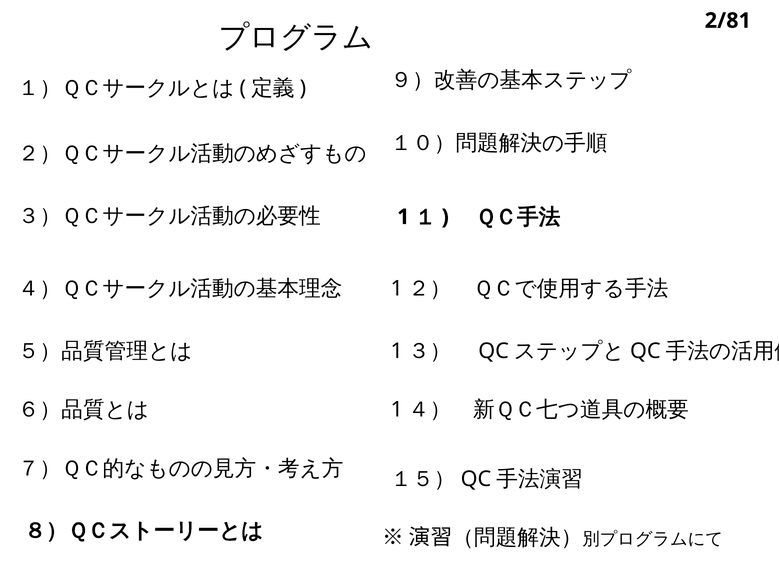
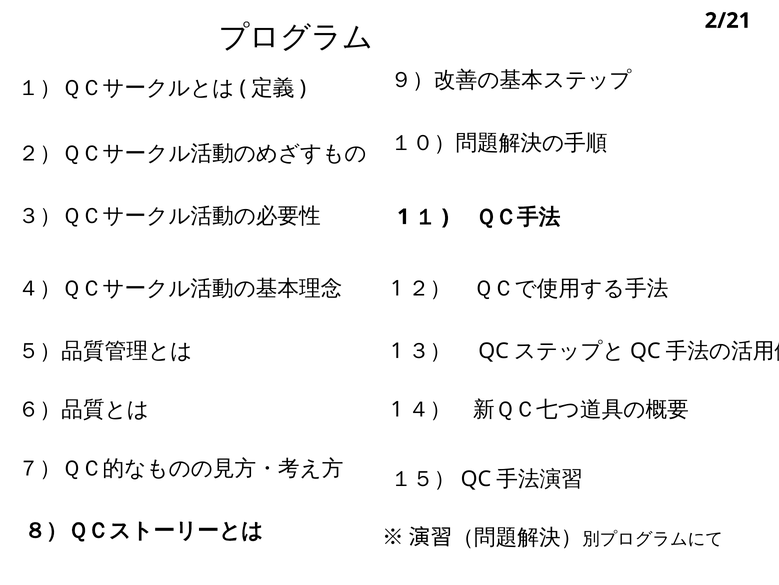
2/81: 2/81 -> 2/21 (728, 21)
